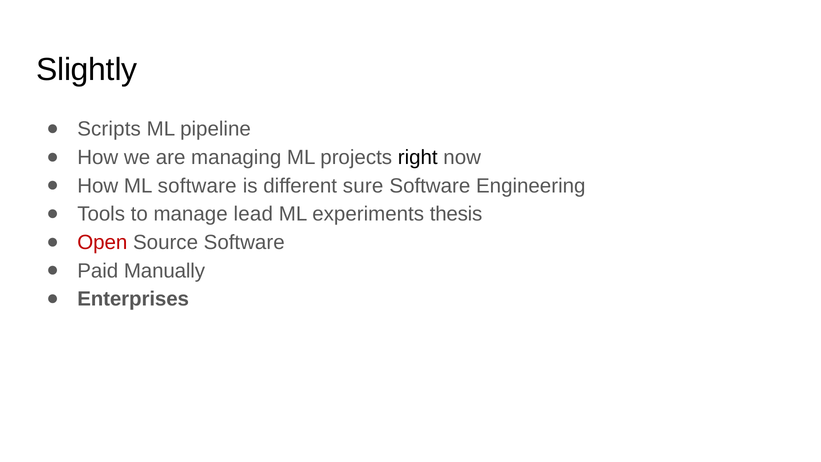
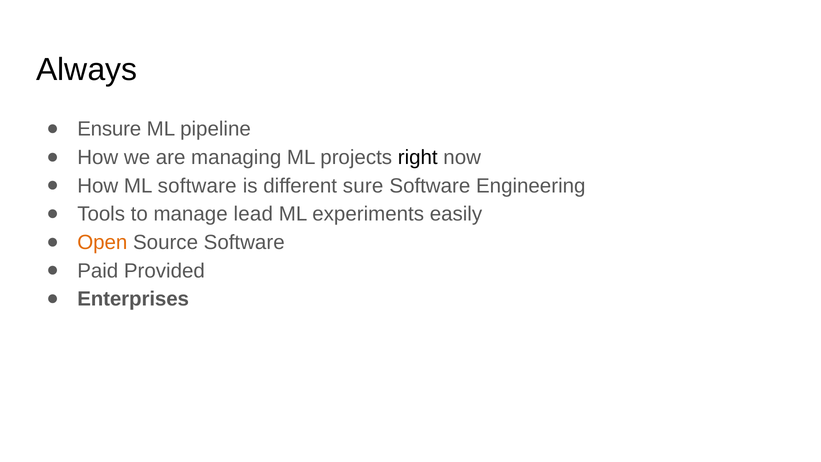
Slightly: Slightly -> Always (87, 70)
Scripts: Scripts -> Ensure (109, 129)
thesis: thesis -> easily (456, 214)
Open colour: red -> orange (102, 242)
Manually: Manually -> Provided (164, 271)
